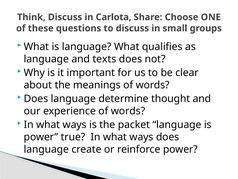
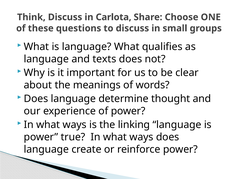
experience of words: words -> power (128, 111)
packet: packet -> linking (134, 124)
